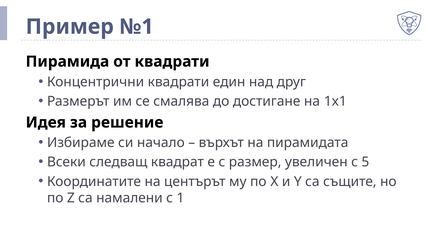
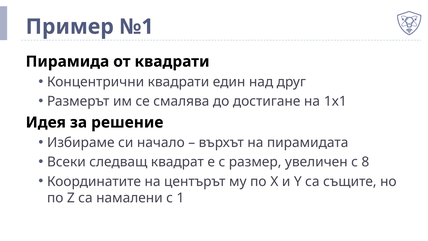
5: 5 -> 8 (365, 162)
